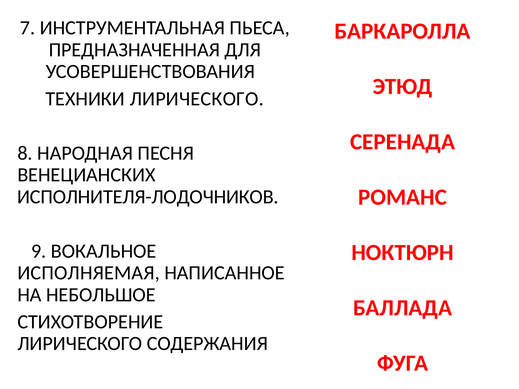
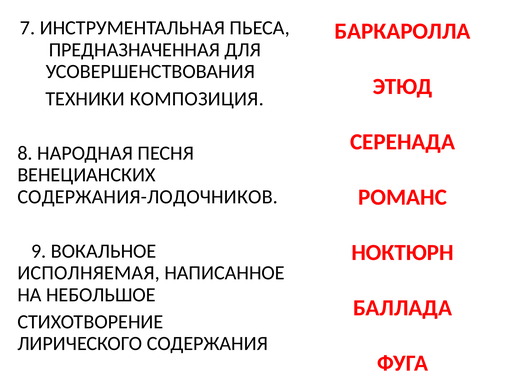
ТЕХНИКИ ЛИРИЧЕСКОГО: ЛИРИЧЕСКОГО -> КОМПОЗИЦИЯ (197, 99)
ИСПОЛНИТЕЛЯ-ЛОДОЧНИКОВ: ИСПОЛНИТЕЛЯ-ЛОДОЧНИКОВ -> СОДЕРЖАНИЯ-ЛОДОЧНИКОВ (148, 197)
